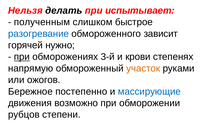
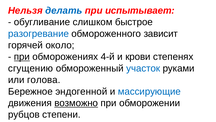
делать colour: black -> blue (64, 10)
полученным: полученным -> обугливание (42, 22)
нужно: нужно -> около (60, 45)
3-й: 3-й -> 4-й (108, 57)
напрямую: напрямую -> сгущению (31, 68)
участок colour: orange -> blue (143, 68)
ожогов: ожогов -> голова (44, 80)
постепенно: постепенно -> эндогенной (81, 91)
возможно underline: none -> present (76, 103)
